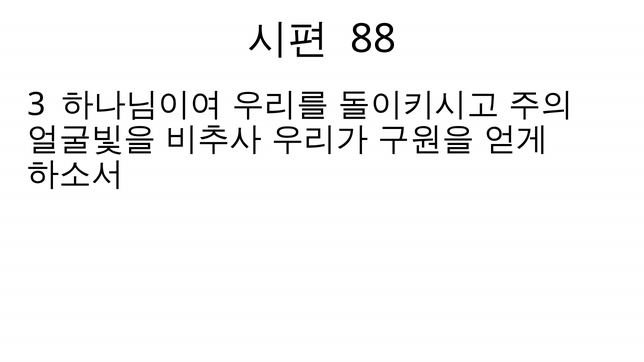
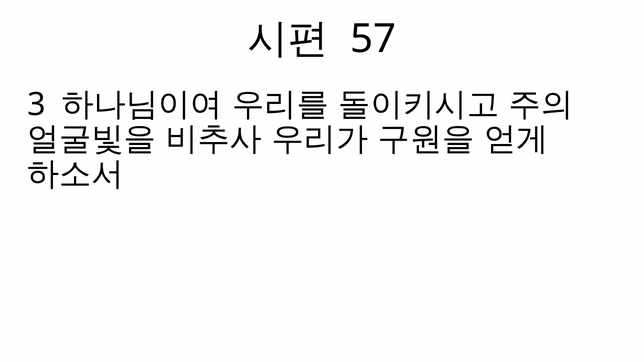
88: 88 -> 57 (373, 39)
